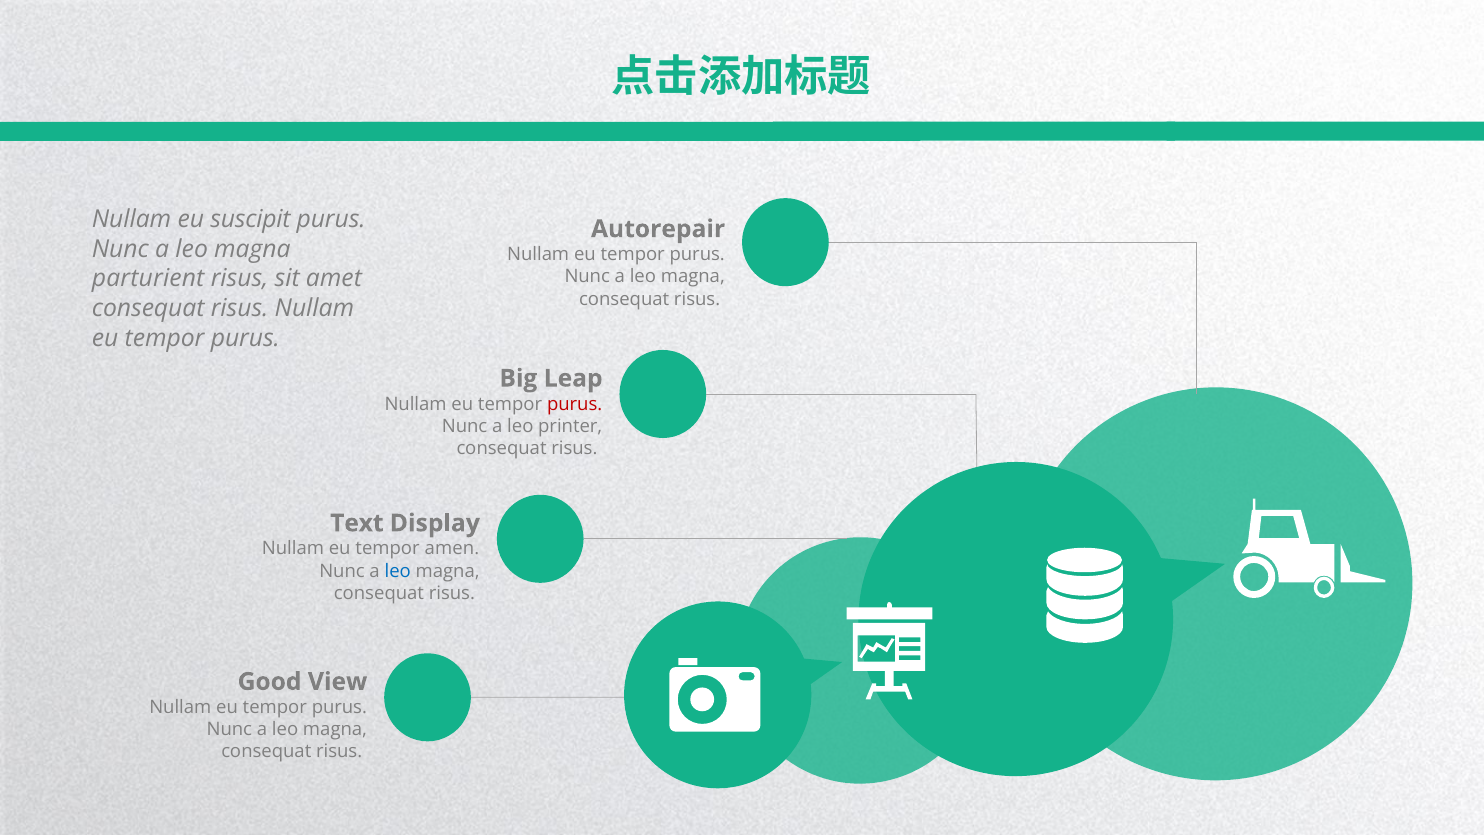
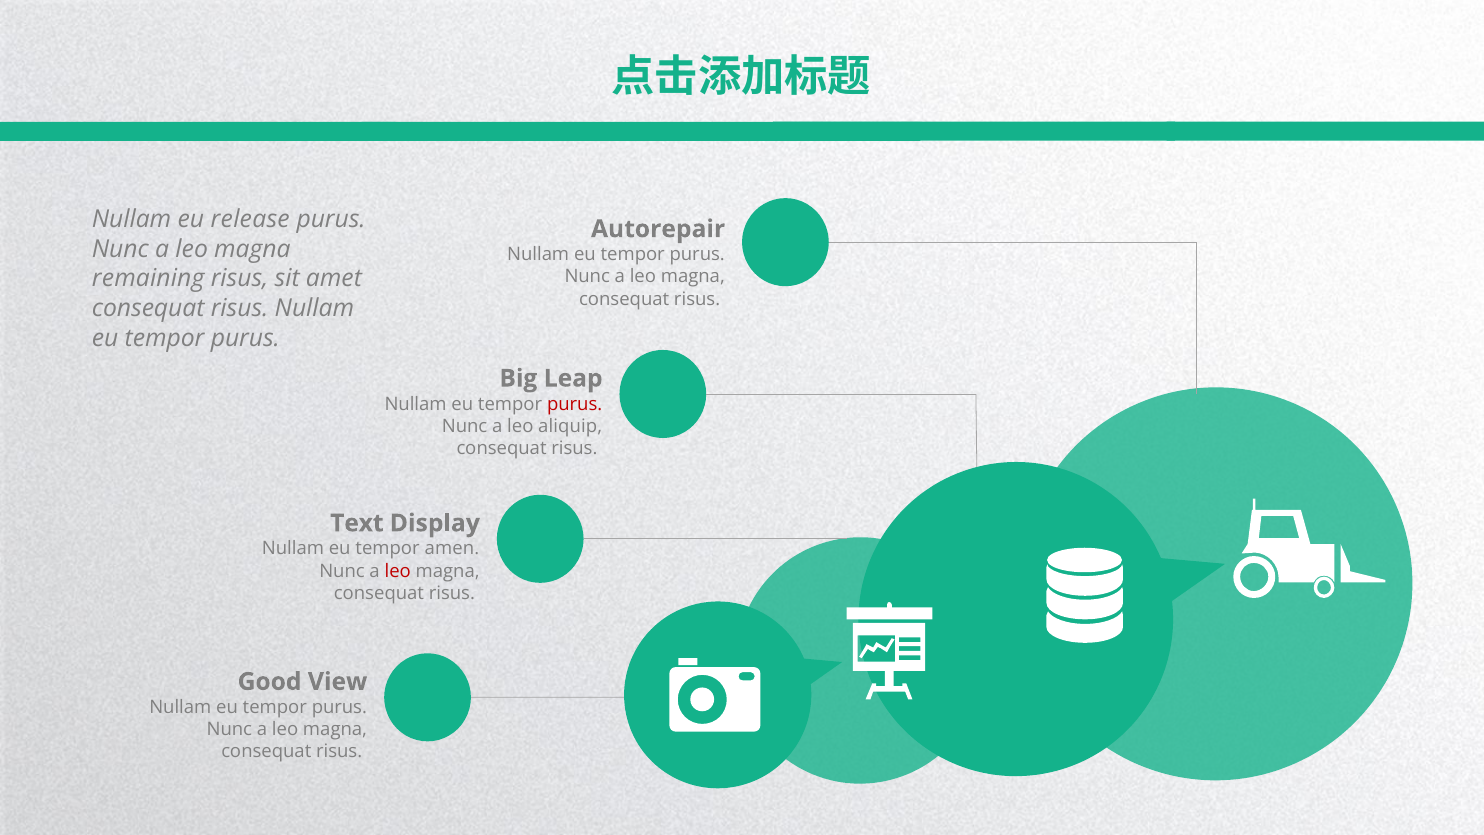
suscipit: suscipit -> release (250, 219)
parturient: parturient -> remaining (148, 279)
printer: printer -> aliquip (570, 426)
leo colour: blue -> red (398, 571)
